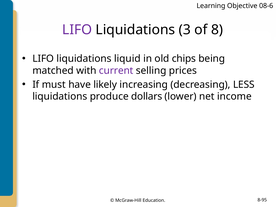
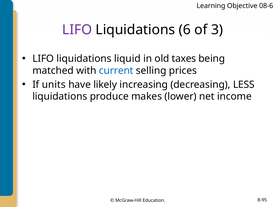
3: 3 -> 6 (185, 30)
8: 8 -> 3 (217, 30)
chips: chips -> taxes (184, 59)
current colour: purple -> blue (116, 71)
must: must -> units (54, 85)
dollars: dollars -> makes (147, 97)
